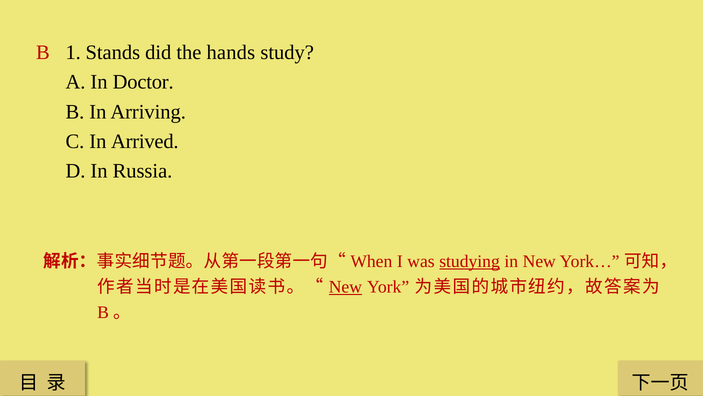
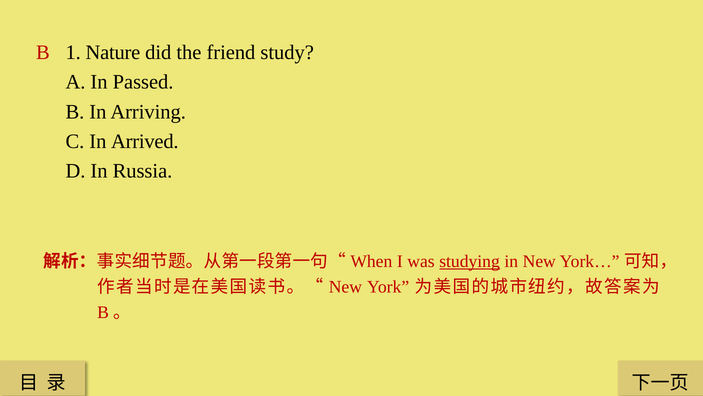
Stands: Stands -> Nature (113, 52)
hands: hands -> friend (231, 52)
Doctor: Doctor -> Passed (143, 82)
New underline: present -> none (345, 287)
